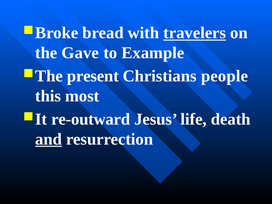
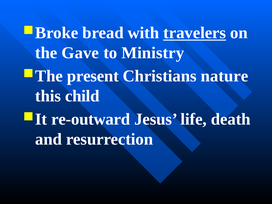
Example: Example -> Ministry (153, 53)
people: people -> nature (225, 76)
most: most -> child (82, 96)
and underline: present -> none (49, 139)
